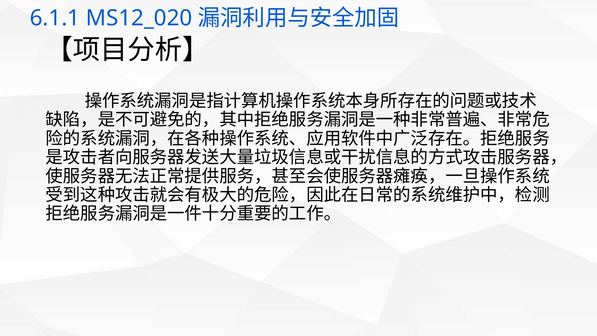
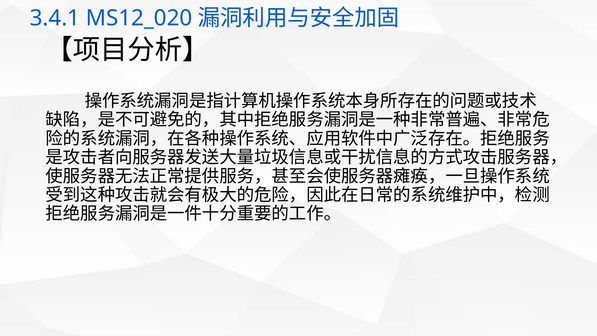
6.1.1: 6.1.1 -> 3.4.1 (55, 18)
